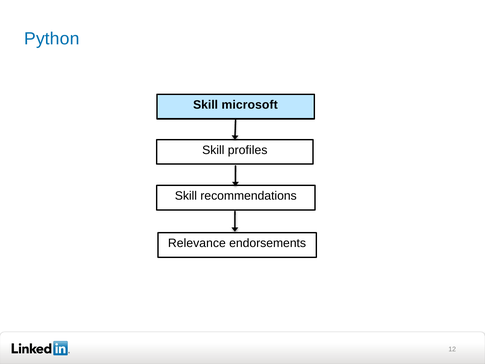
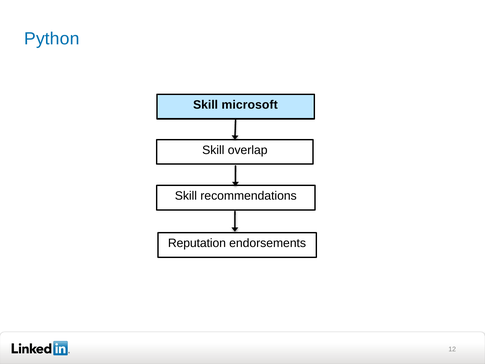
profiles: profiles -> overlap (248, 150)
Relevance: Relevance -> Reputation (197, 243)
